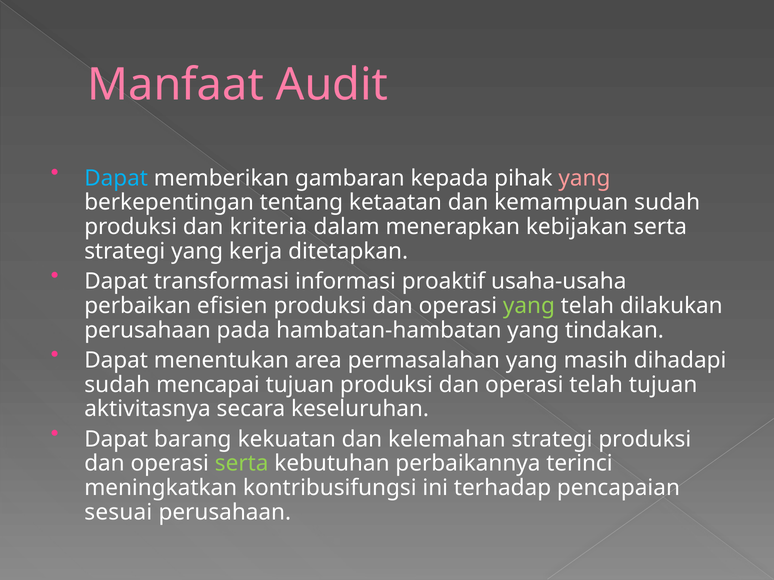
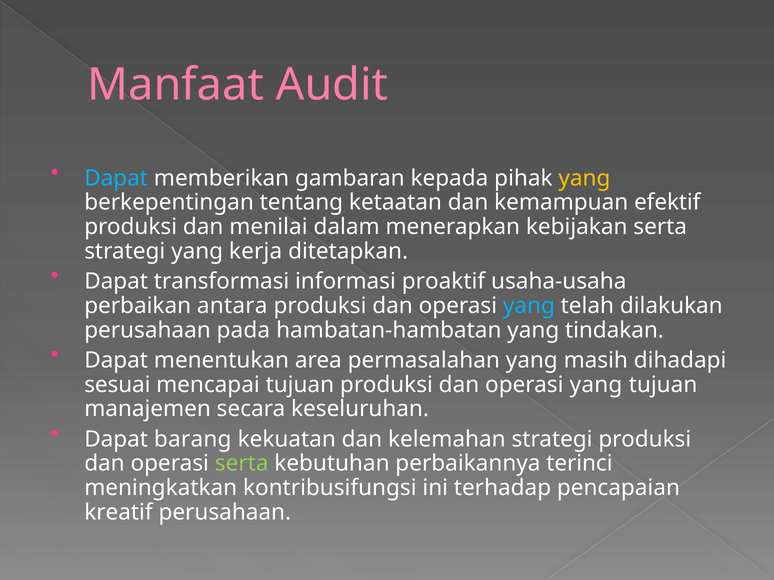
yang colour: pink -> yellow (584, 178)
kemampuan sudah: sudah -> efektif (667, 203)
kriteria: kriteria -> menilai (268, 227)
efisien: efisien -> antara (232, 306)
yang colour: light green -> light blue (529, 306)
sudah: sudah -> sesuai (117, 385)
telah: telah -> yang (596, 385)
aktivitasnya: aktivitasnya -> manajemen (148, 409)
sesuai: sesuai -> kreatif (118, 513)
